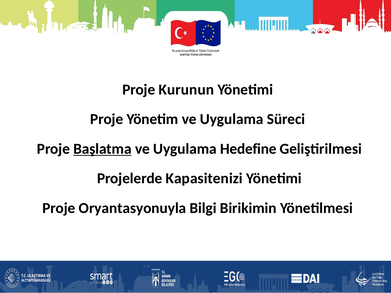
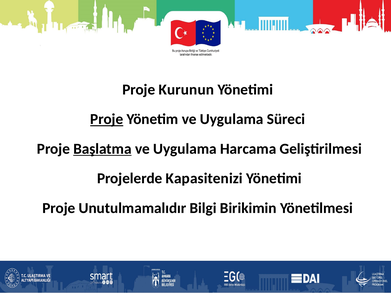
Proje underline: none -> present (107, 119)
Hedefine: Hedefine -> Harcama (248, 149)
Oryantasyonuyla: Oryantasyonuyla -> Unutulmamalıdır (132, 208)
